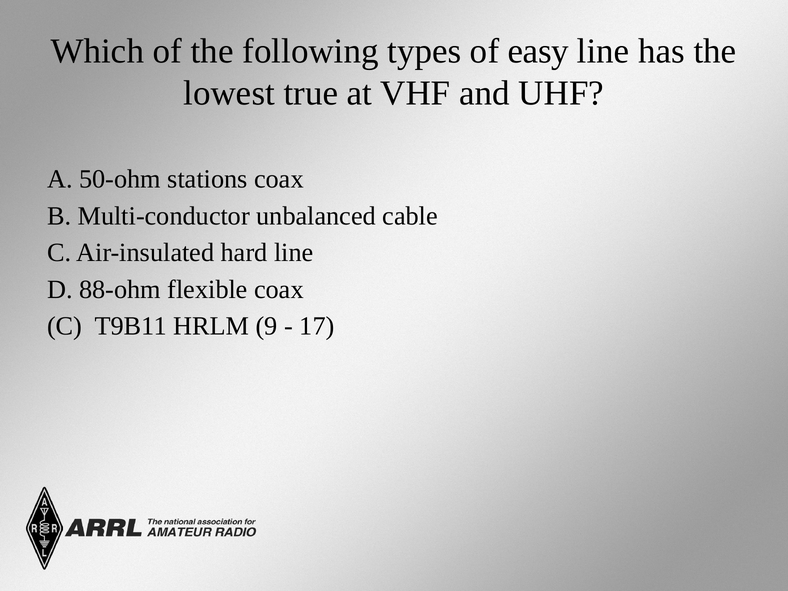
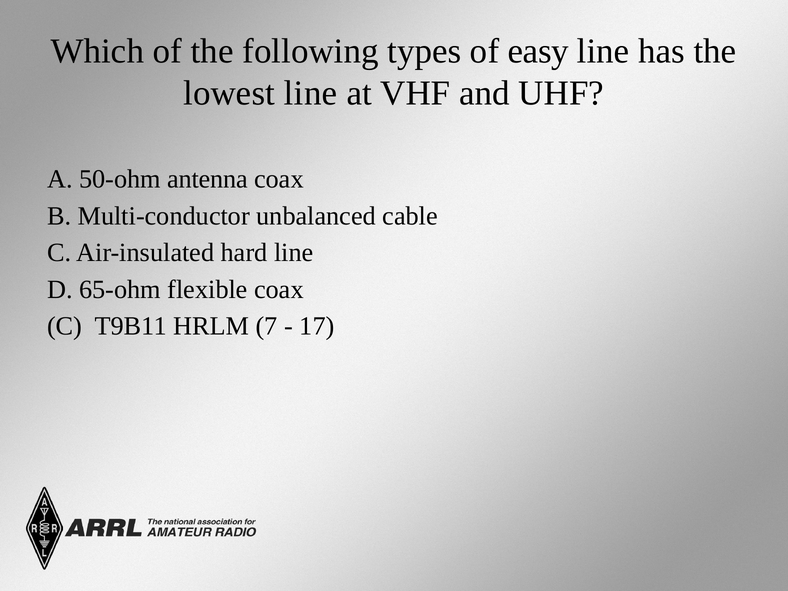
lowest true: true -> line (311, 93)
stations: stations -> antenna (208, 179)
88-ohm: 88-ohm -> 65-ohm (120, 289)
9: 9 -> 7 (267, 326)
